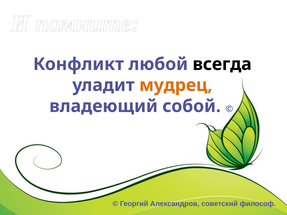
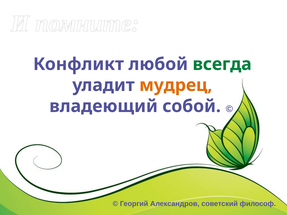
всегда colour: black -> green (222, 64)
